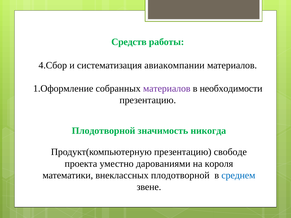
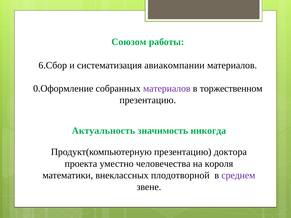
Средств: Средств -> Союзом (129, 42)
4.Сбор: 4.Сбор -> 6.Сбор (53, 65)
1.Оформление: 1.Оформление -> 0.Оформление (63, 89)
необходимости: необходимости -> торжественном (231, 89)
Плодотворной: Плодотворной -> Актуальность (103, 131)
свободе: свободе -> доктора (230, 152)
дарованиями: дарованиями -> человечества (163, 164)
среднем colour: blue -> purple (238, 175)
